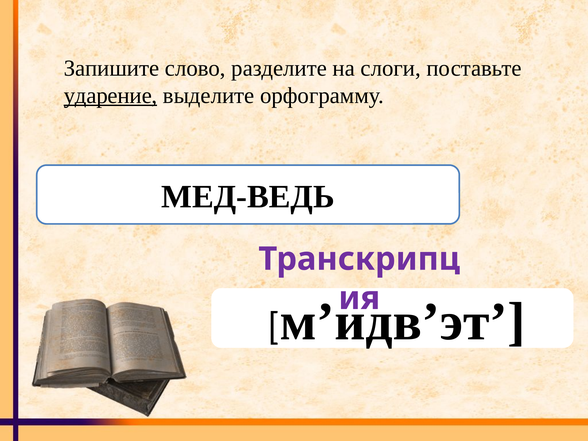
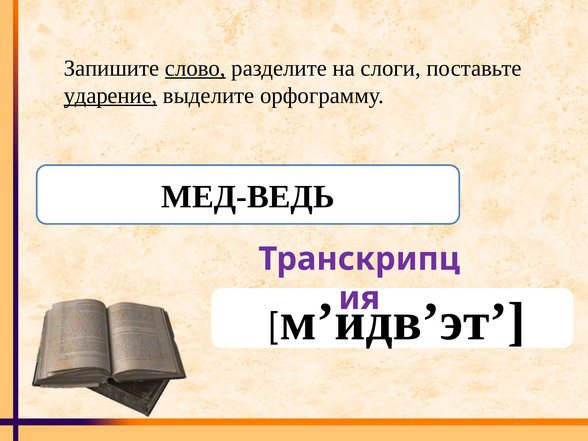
слово underline: none -> present (195, 68)
